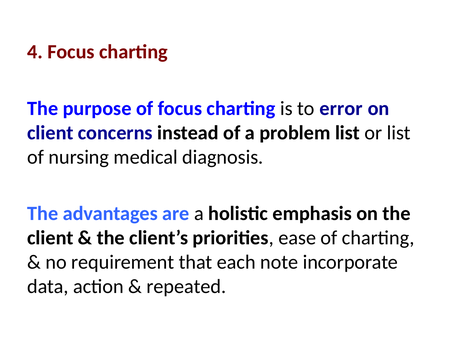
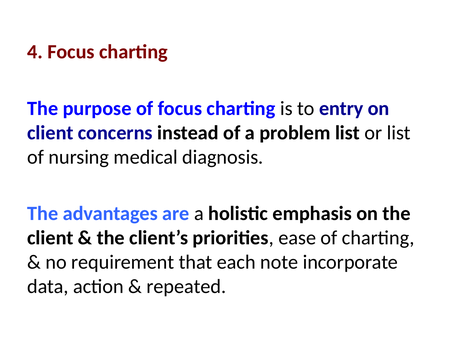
error: error -> entry (341, 108)
